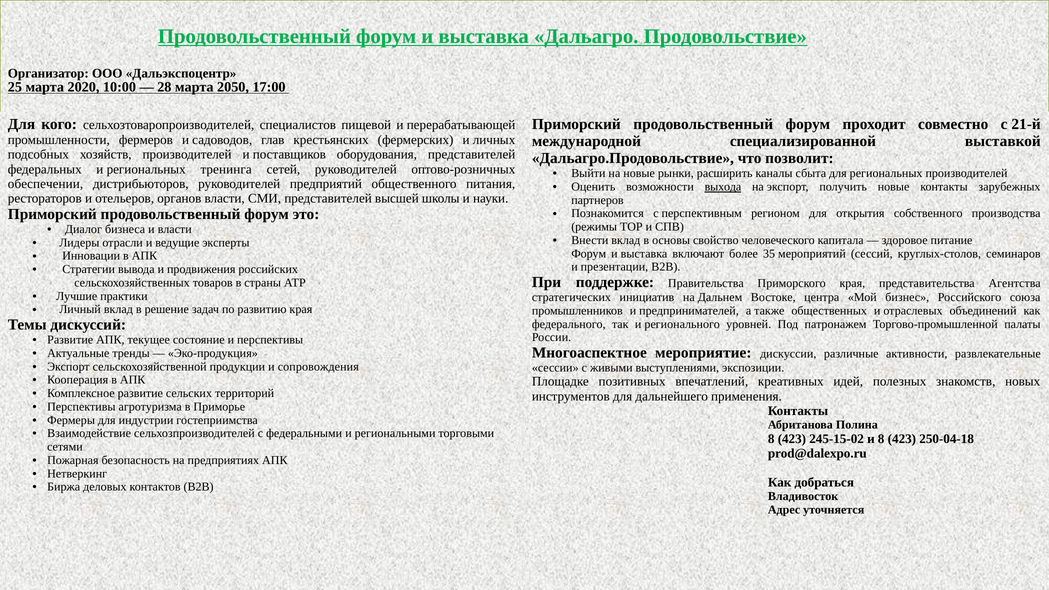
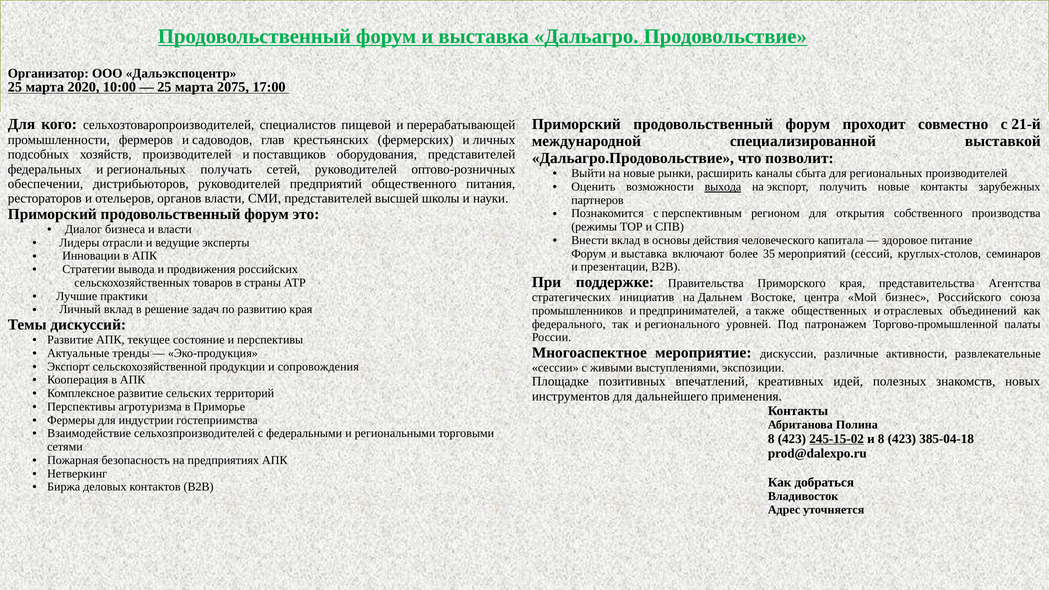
28: 28 -> 25 (164, 87)
2050: 2050 -> 2075 (233, 87)
тренинга: тренинга -> получать (226, 169)
свойство: свойство -> действия (716, 240)
245-15-02 underline: none -> present (837, 439)
250-04-18: 250-04-18 -> 385-04-18 (947, 439)
